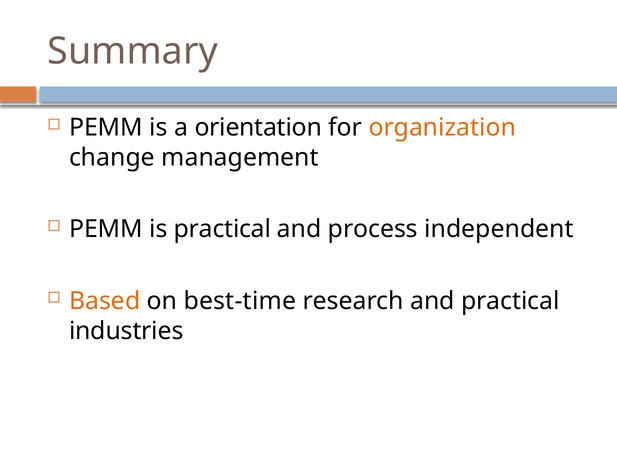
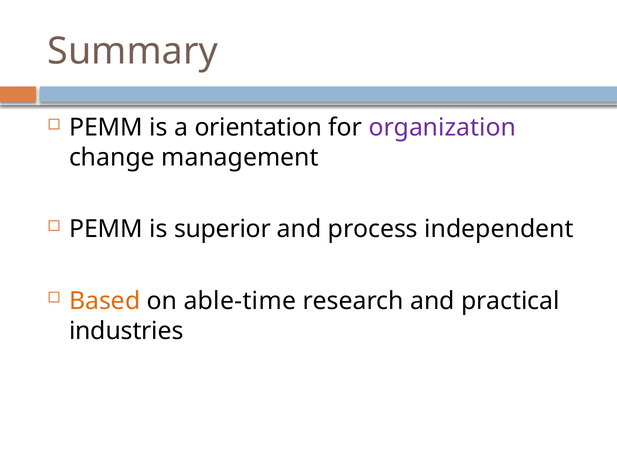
organization colour: orange -> purple (442, 128)
is practical: practical -> superior (222, 229)
best-time: best-time -> able-time (240, 301)
